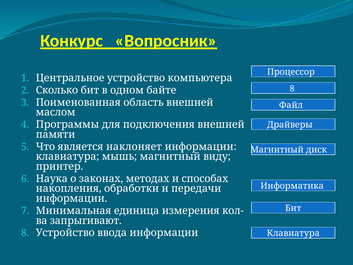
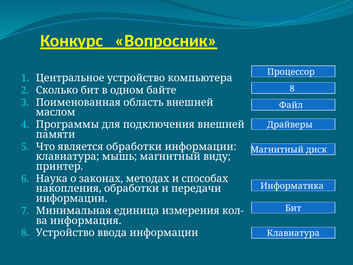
является наклоняет: наклоняет -> обработки (134, 147)
запрыгивают: запрыгивают -> информация (86, 220)
